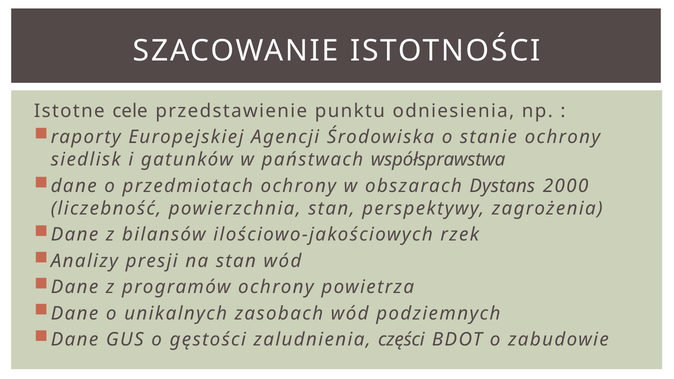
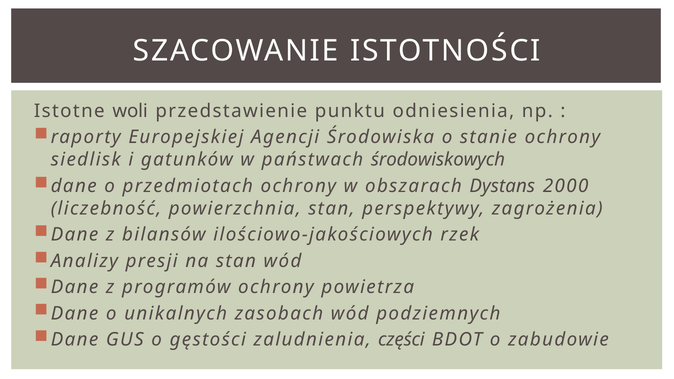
cele: cele -> woli (130, 111)
współsprawstwa: współsprawstwa -> środowiskowych (438, 160)
